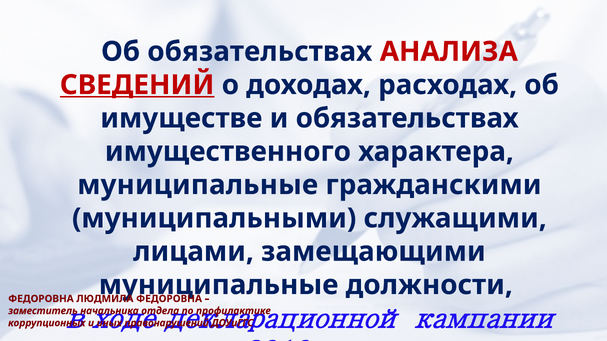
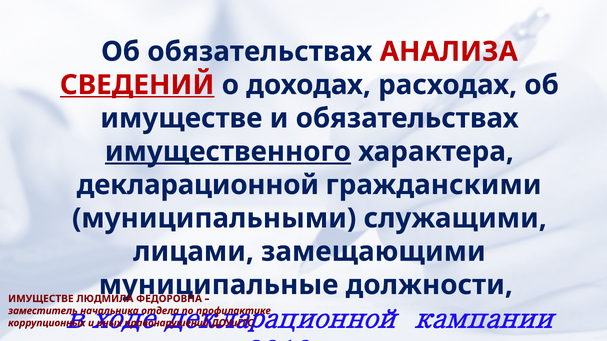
имущественного underline: none -> present (228, 152)
муниципальные: муниципальные -> декларационной (198, 185)
ФЕДОРОВНА: ФЕДОРОВНА -> ИМУЩЕСТВЕ (41, 299)
